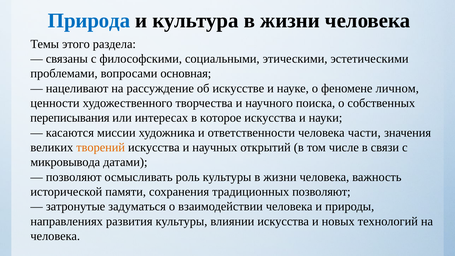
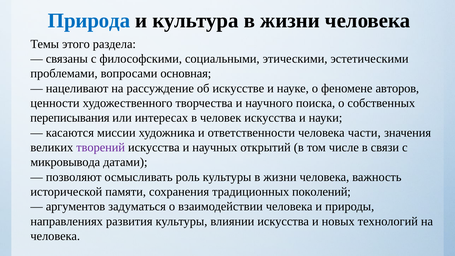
личном: личном -> авторов (397, 88)
которое: которое -> человек (221, 118)
творений colour: orange -> purple (101, 147)
традиционных позволяют: позволяют -> поколений (321, 192)
затронутые: затронутые -> аргументов (76, 207)
